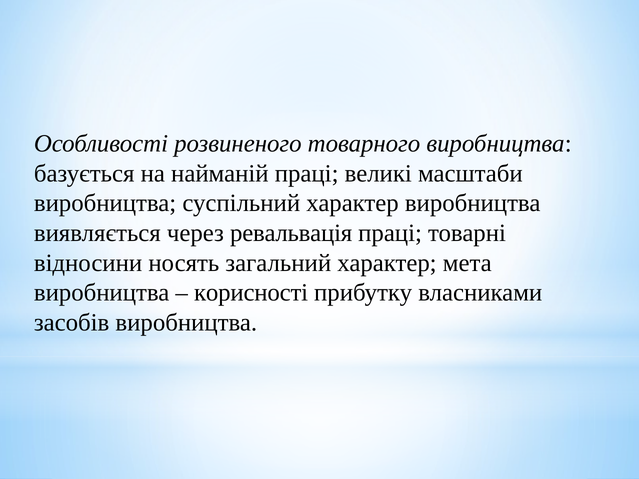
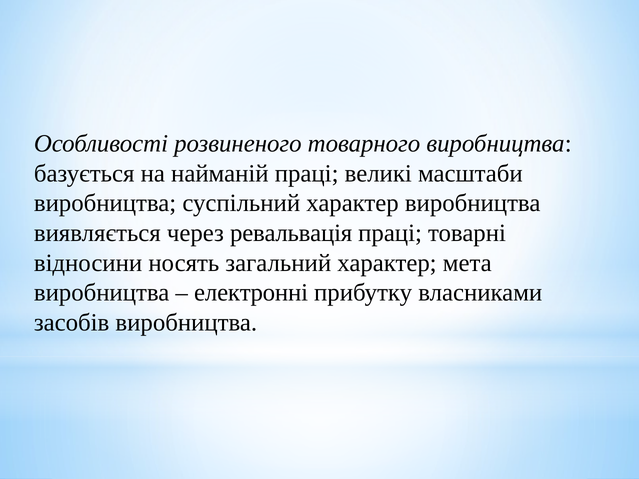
корисності: корисності -> електронні (251, 293)
